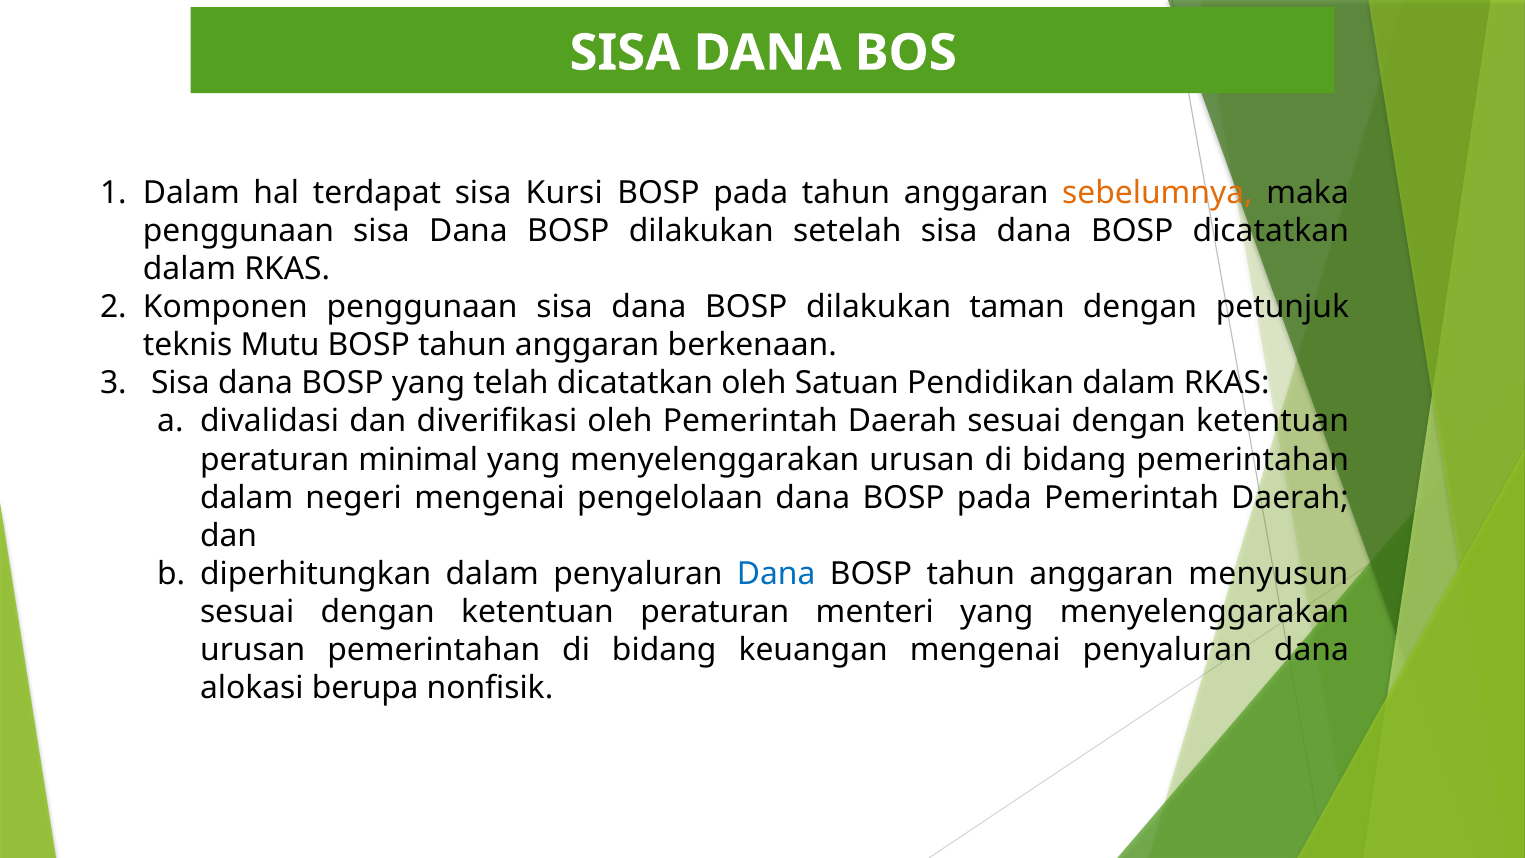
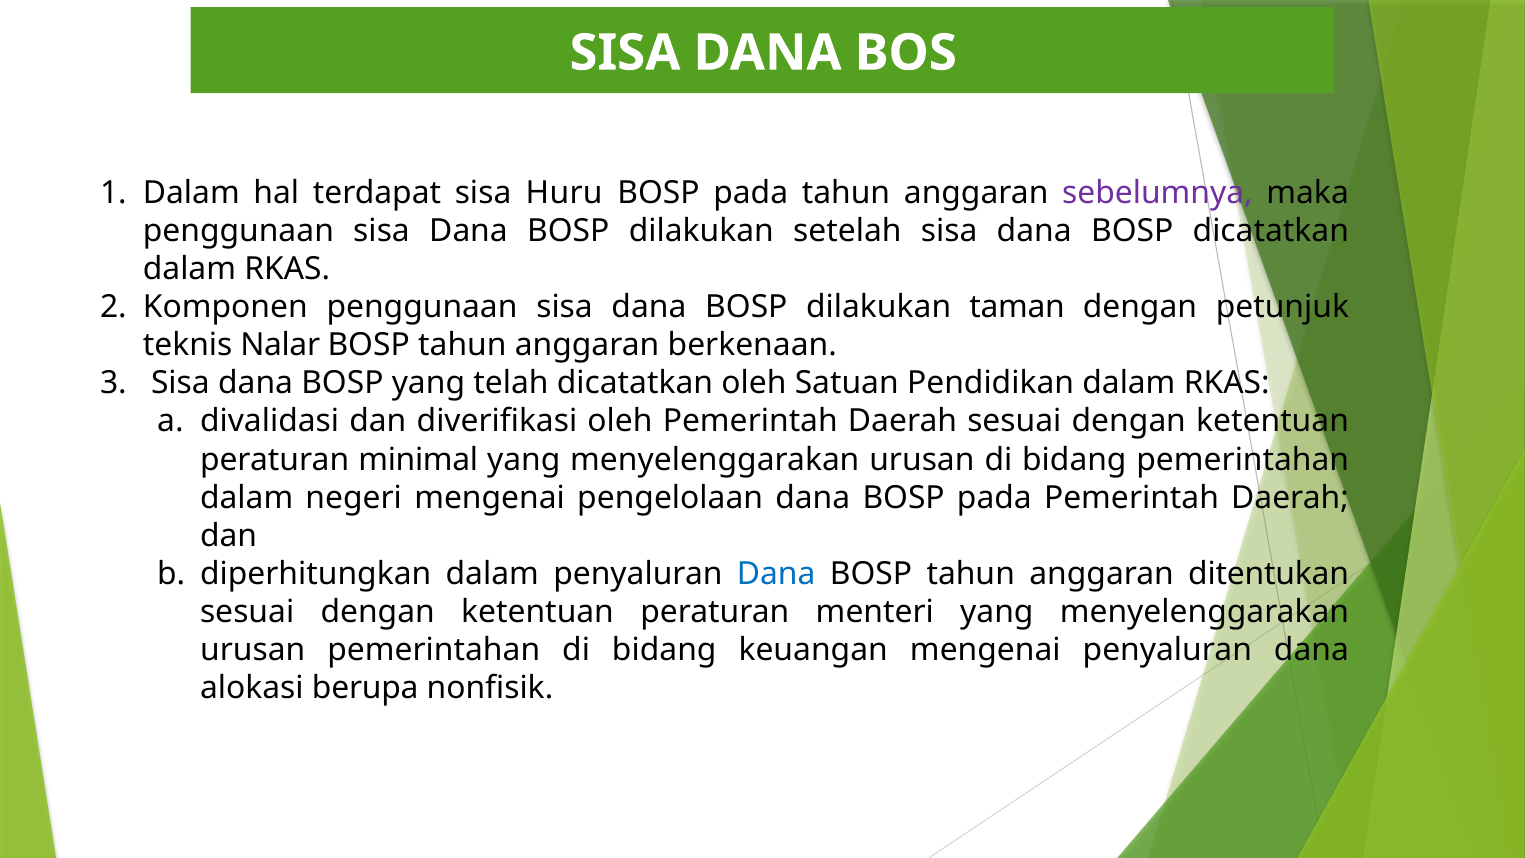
Kursi: Kursi -> Huru (564, 193)
sebelumnya colour: orange -> purple (1157, 193)
Mutu: Mutu -> Nalar (280, 345)
menyusun: menyusun -> ditentukan (1269, 574)
